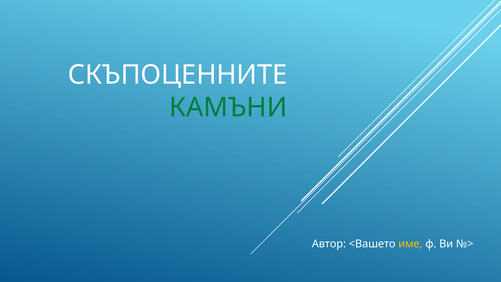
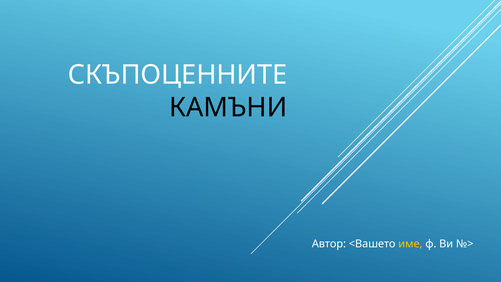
КАМЪНИ colour: green -> black (228, 107)
